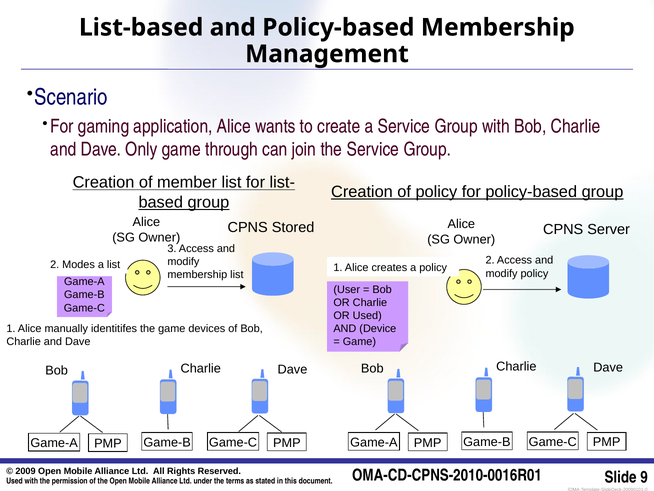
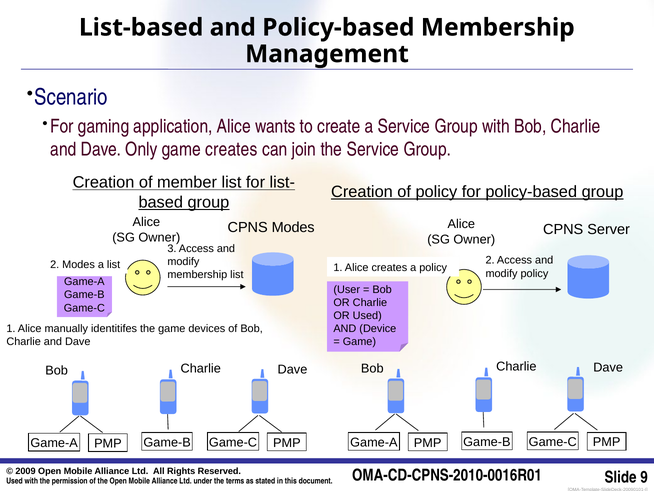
game through: through -> creates (231, 149)
CPNS Stored: Stored -> Modes (293, 227)
